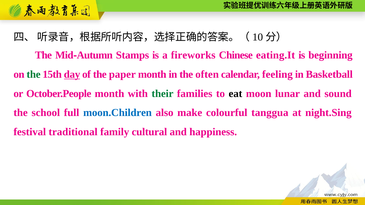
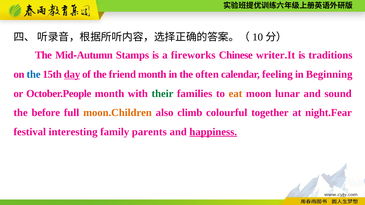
eating.It: eating.It -> writer.It (276, 55)
beginning: beginning -> traditions (330, 55)
the colour: green -> blue (34, 75)
paper: paper -> friend (122, 75)
Basketball: Basketball -> Beginning (329, 75)
eat colour: black -> orange (235, 94)
school: school -> before (46, 113)
moon.Children colour: blue -> orange (117, 113)
make: make -> climb (190, 113)
tanggua: tanggua -> together (270, 113)
night.Sing: night.Sing -> night.Fear (328, 113)
traditional: traditional -> interesting (73, 132)
cultural: cultural -> parents (149, 132)
happiness underline: none -> present (213, 132)
